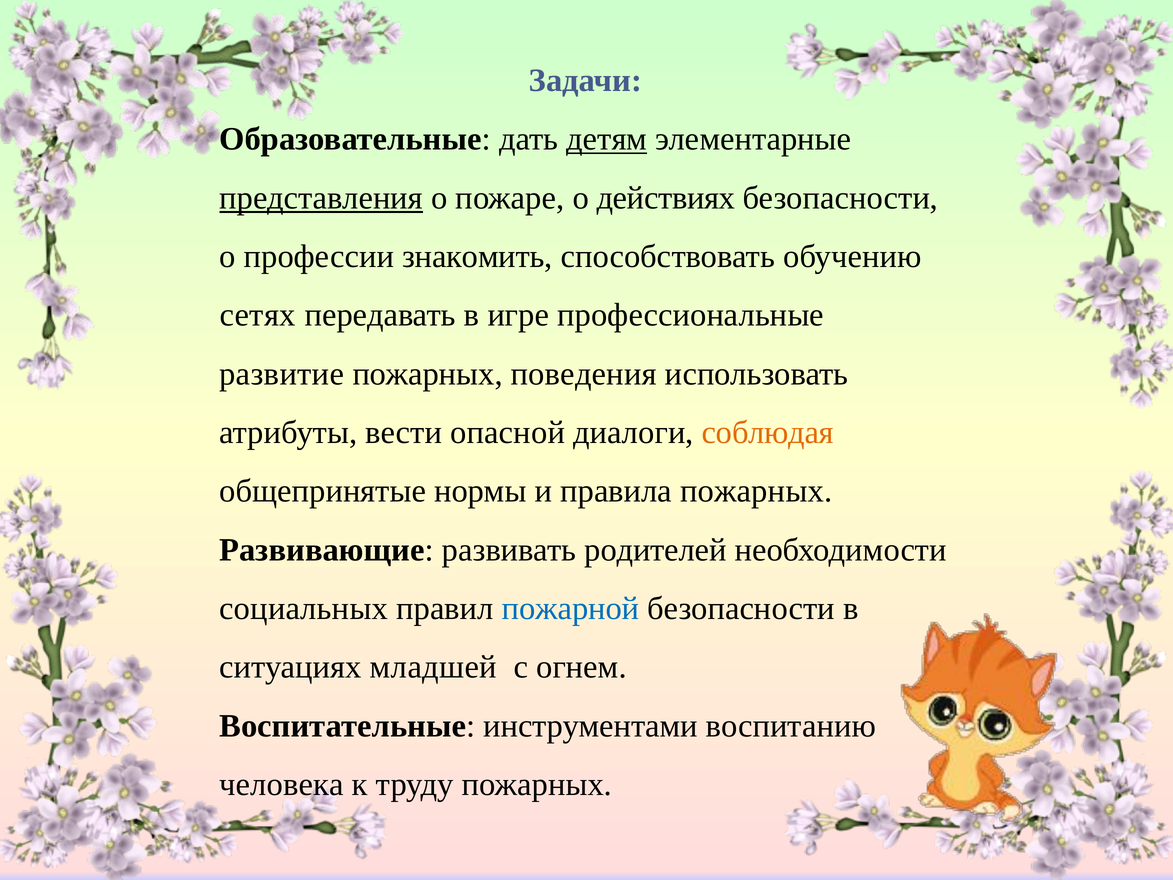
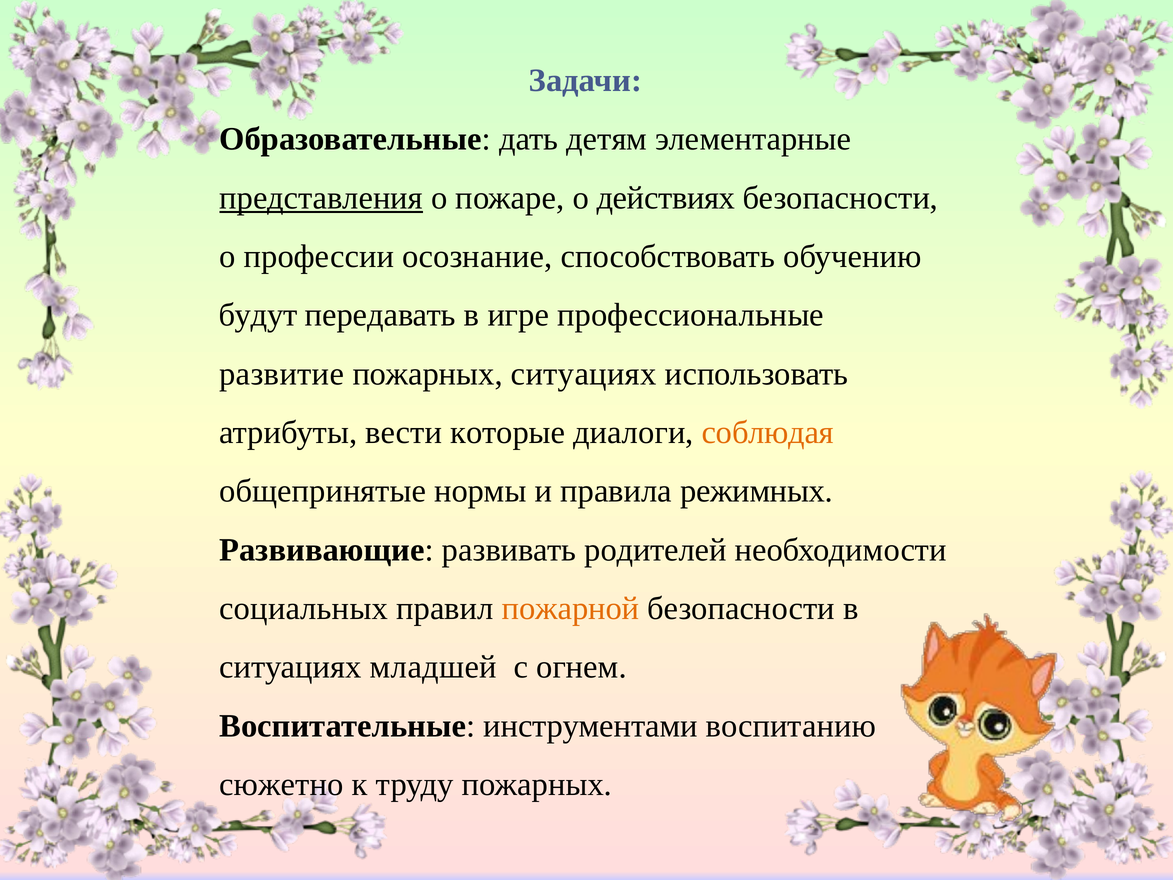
детям underline: present -> none (607, 139)
знакомить: знакомить -> осознание (477, 256)
сетях: сетях -> будут (258, 315)
пожарных поведения: поведения -> ситуациях (584, 374)
опасной: опасной -> которые (508, 432)
правила пожарных: пожарных -> режимных (756, 491)
пожарной colour: blue -> orange (571, 608)
человека: человека -> сюжетно (281, 784)
